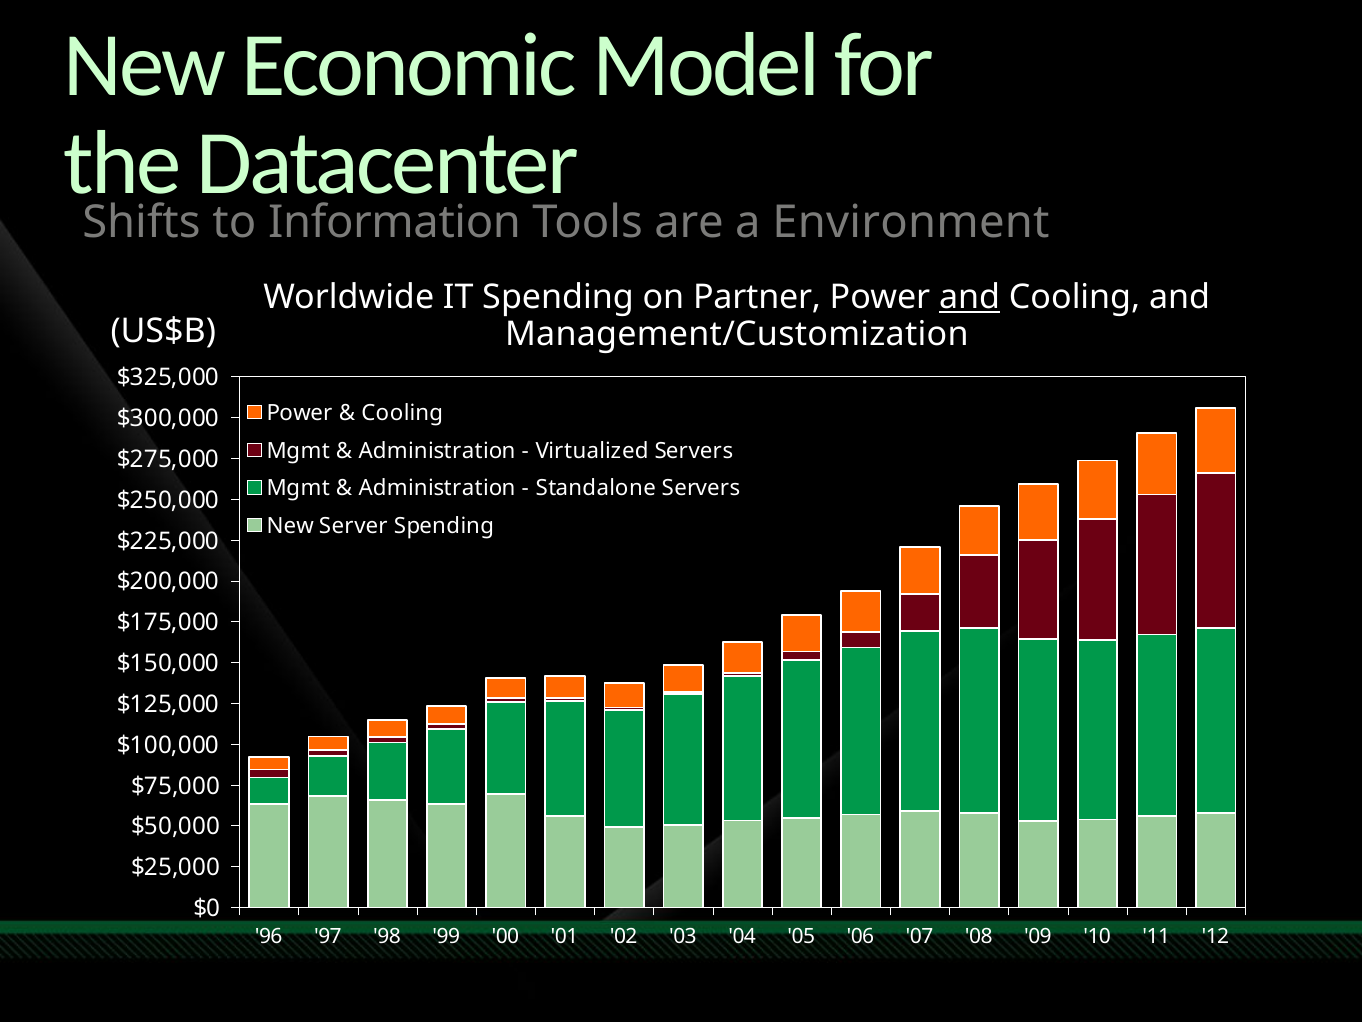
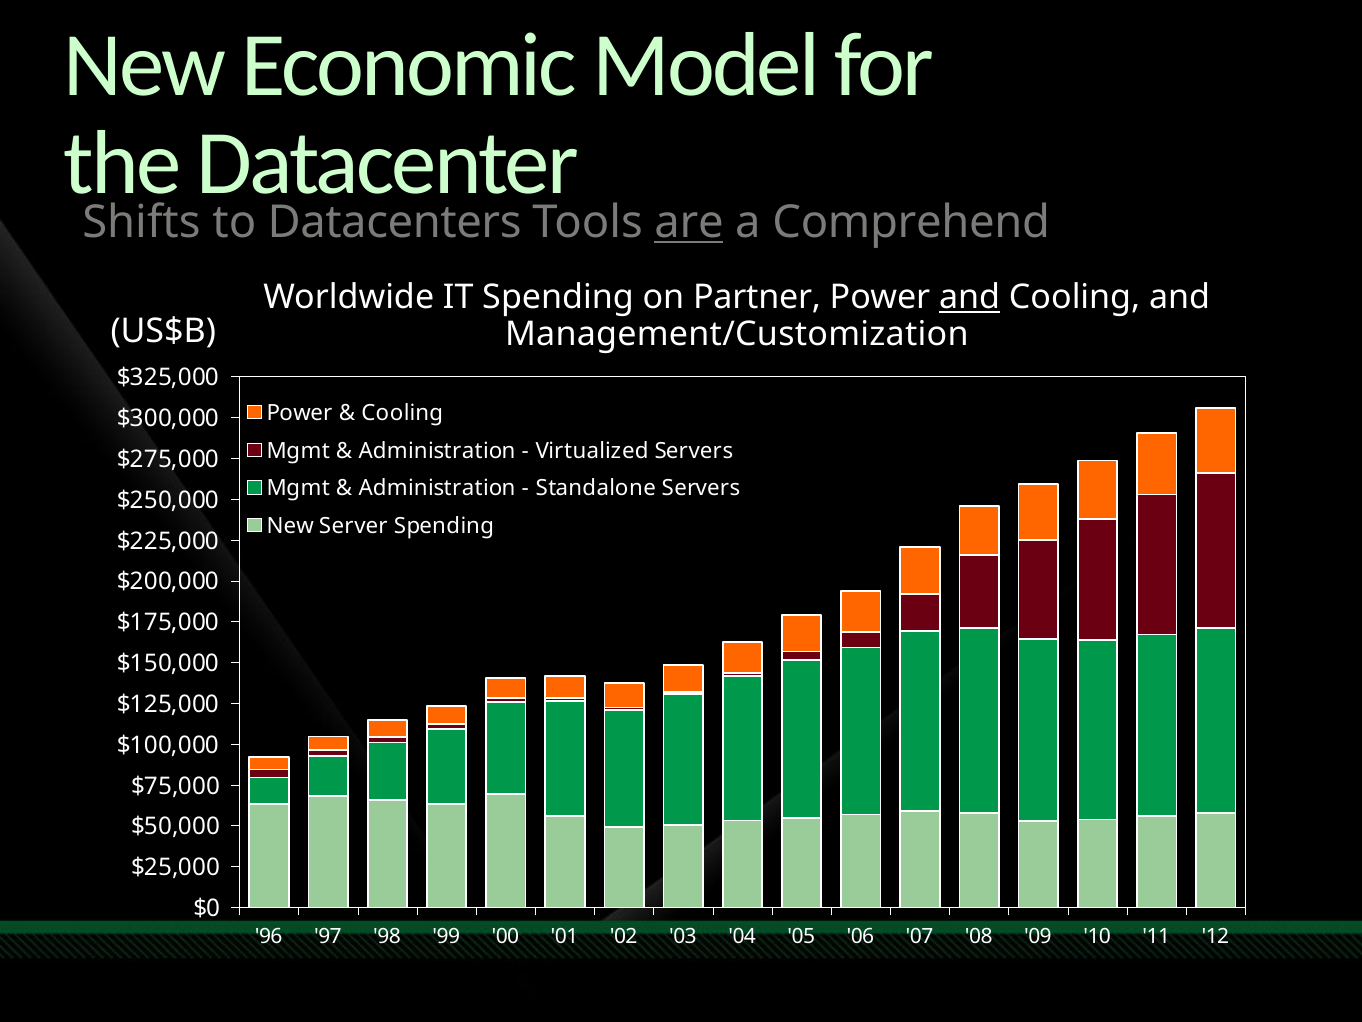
Information: Information -> Datacenters (395, 222)
are underline: none -> present (689, 222)
Environment: Environment -> Comprehend (911, 222)
